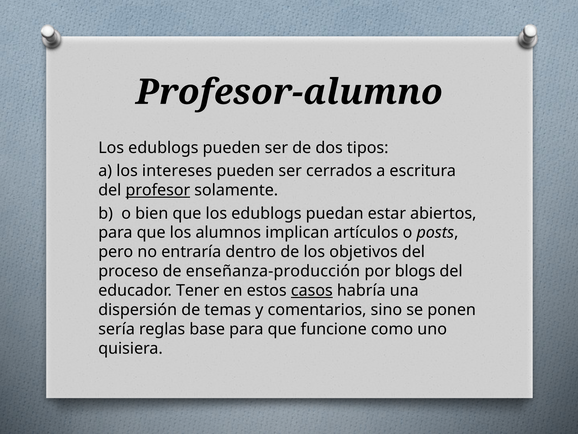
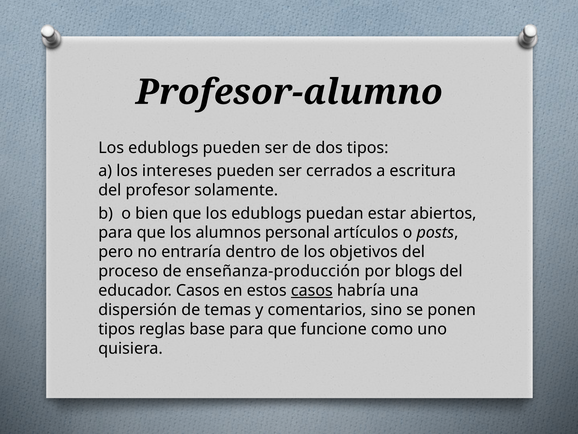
profesor underline: present -> none (158, 190)
implican: implican -> personal (297, 232)
educador Tener: Tener -> Casos (198, 290)
sería: sería -> tipos (117, 329)
